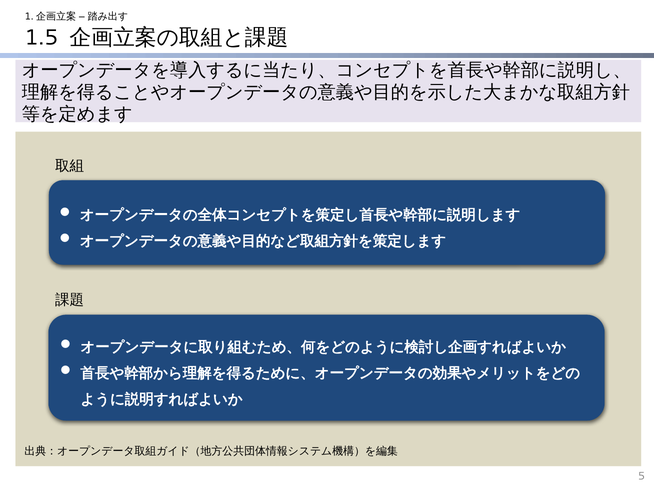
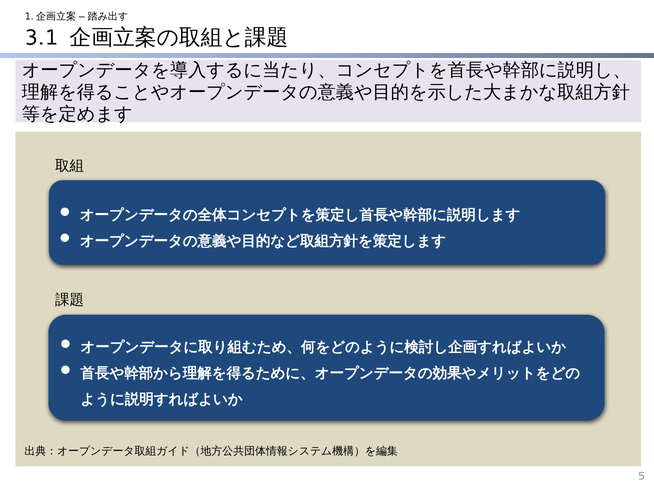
1.5: 1.5 -> 3.1 (41, 38)
